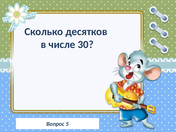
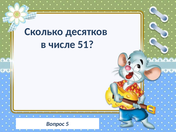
30: 30 -> 51 (86, 45)
